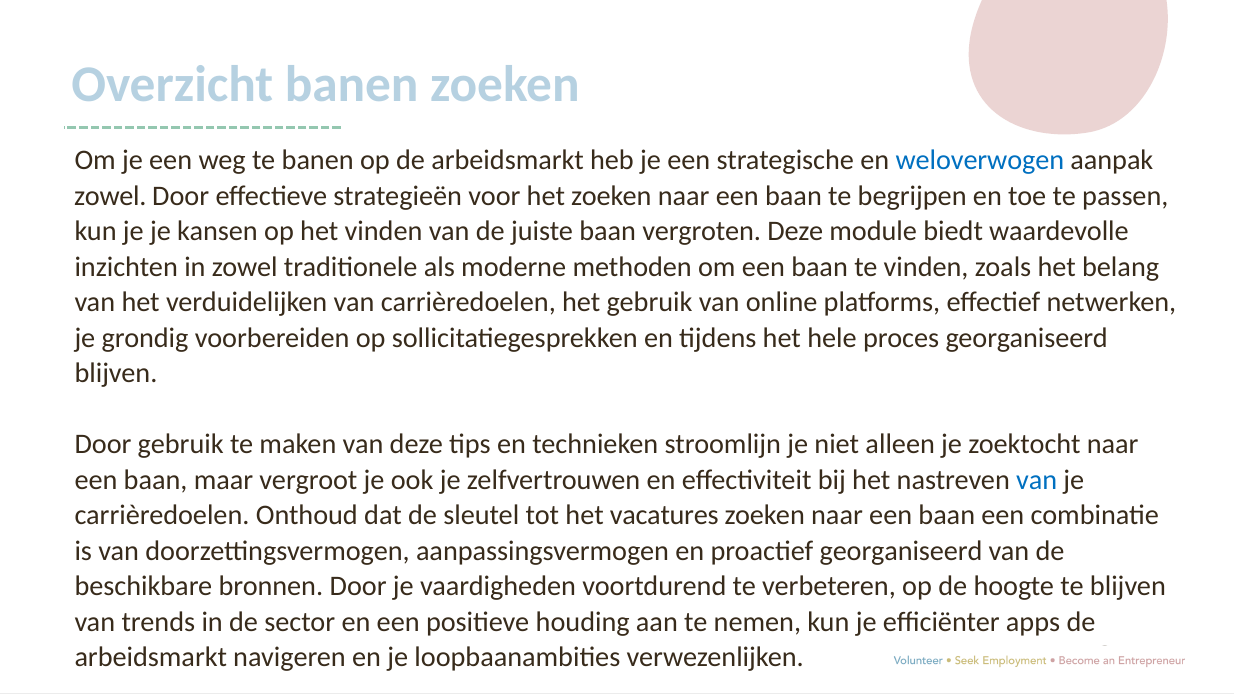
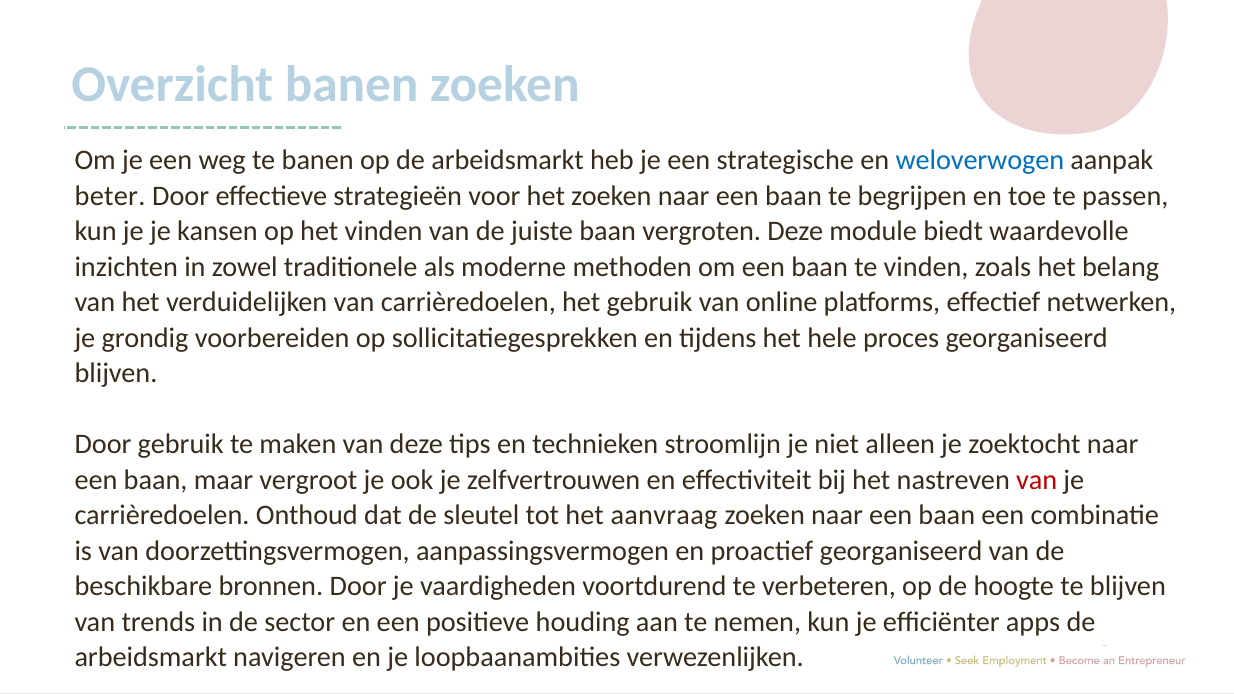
zowel: zowel -> beter (110, 196)
van colour: blue -> red (1037, 480)
vacatures: vacatures -> aanvraag (664, 516)
